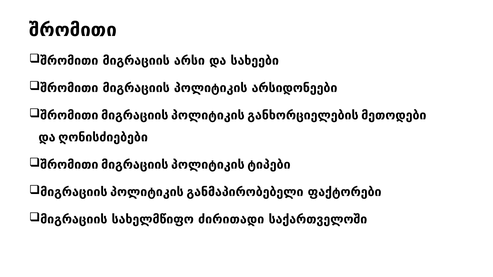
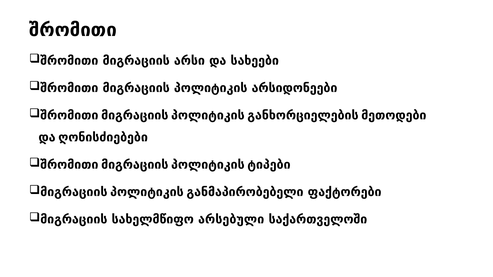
ძირითადი: ძირითადი -> არსებული (231, 220)
